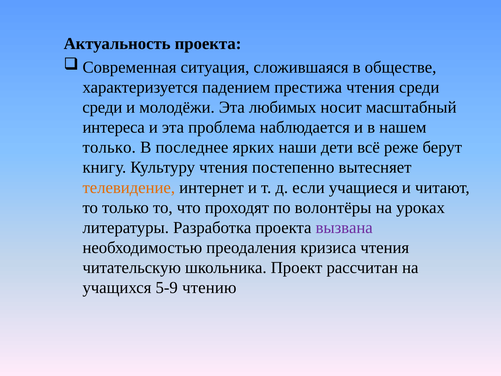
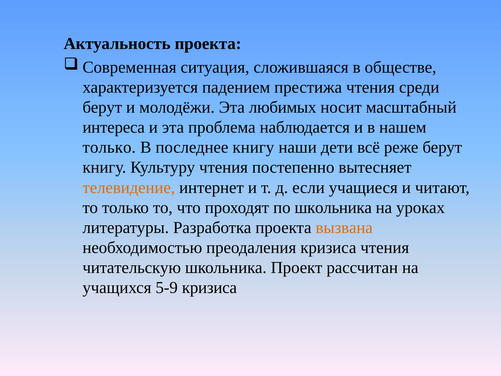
среди: среди -> берут (102, 107)
последнее ярких: ярких -> книгу (253, 147)
по волонтёры: волонтёры -> школьника (333, 207)
вызвана colour: purple -> orange (344, 227)
5-9 чтению: чтению -> кризиса (209, 288)
